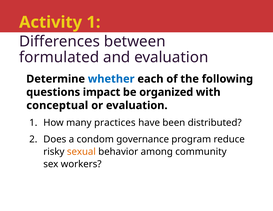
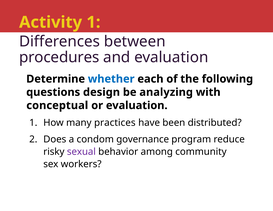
formulated: formulated -> procedures (59, 57)
impact: impact -> design (101, 92)
organized: organized -> analyzing (166, 92)
sexual colour: orange -> purple (81, 152)
